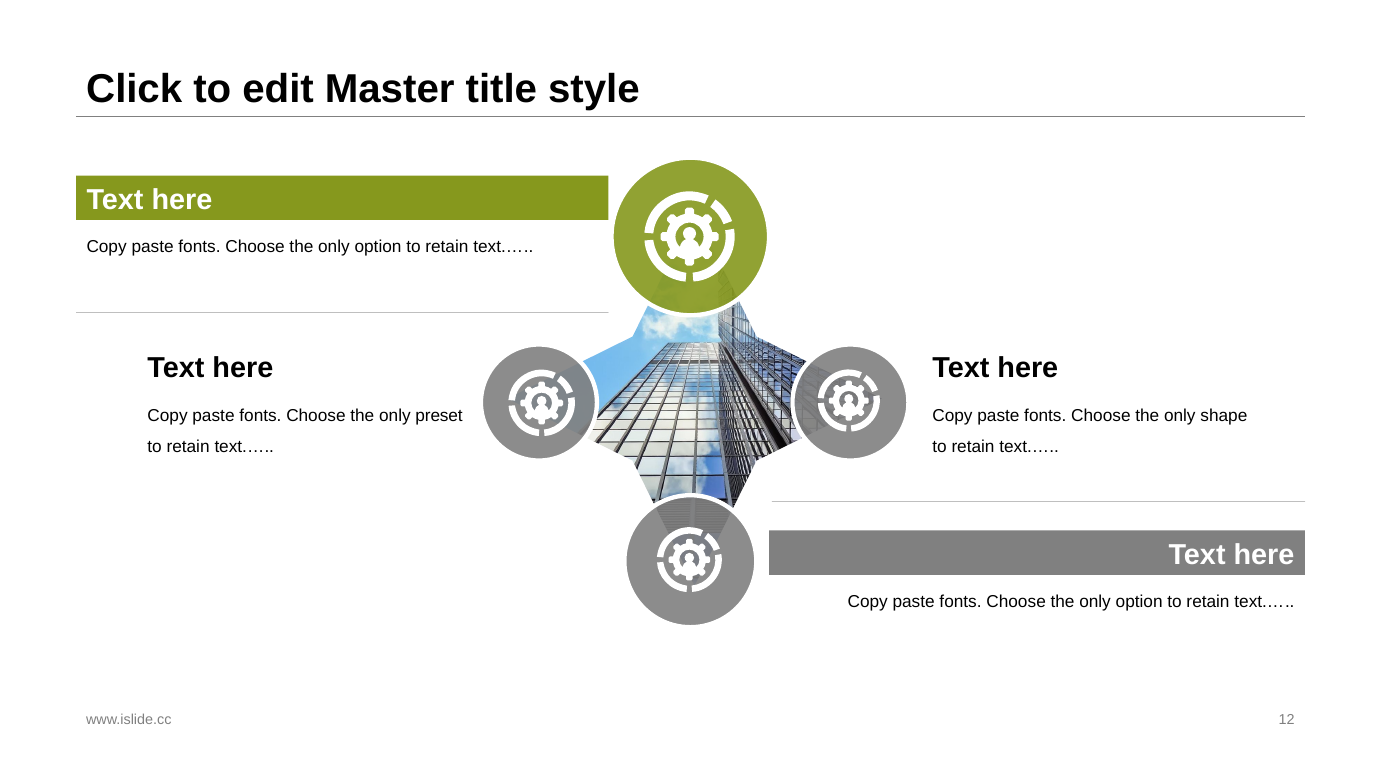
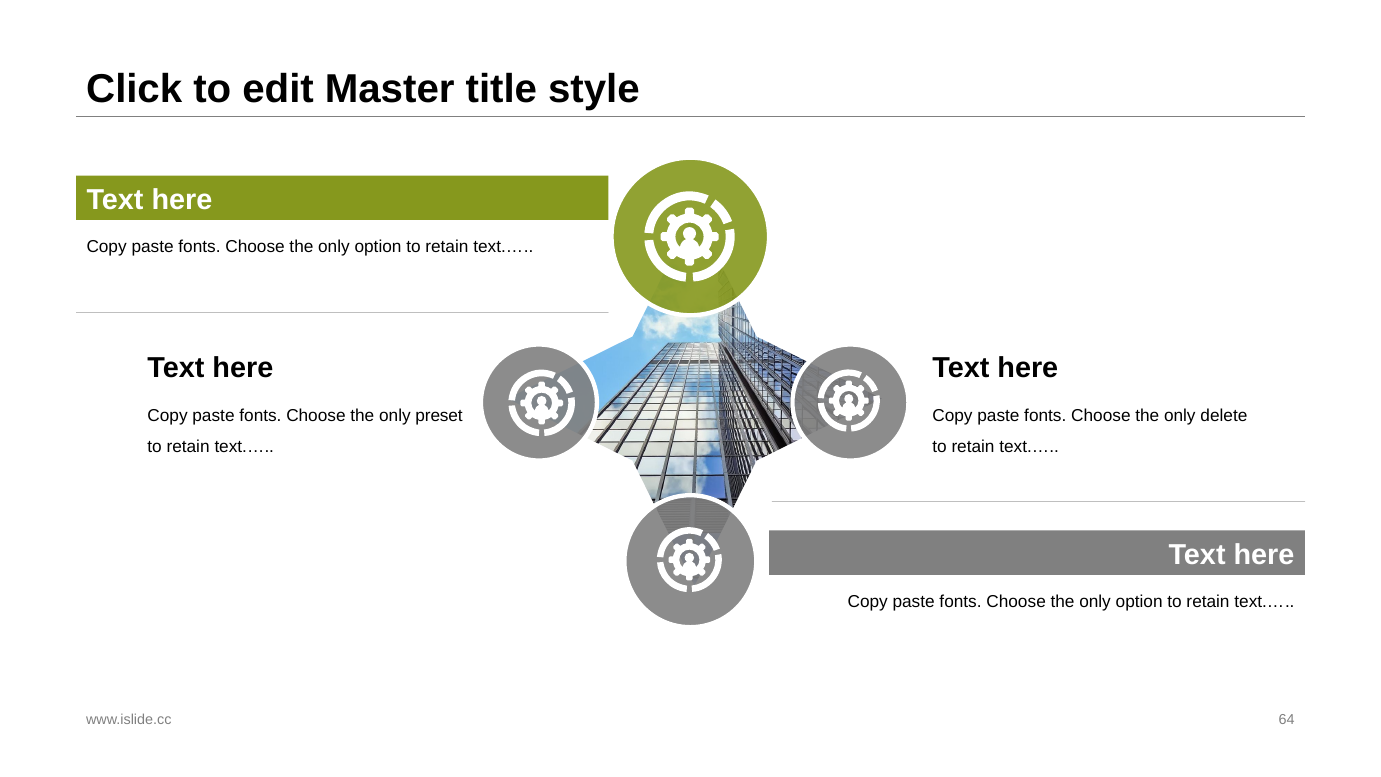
shape: shape -> delete (1224, 415)
12: 12 -> 64 (1287, 720)
